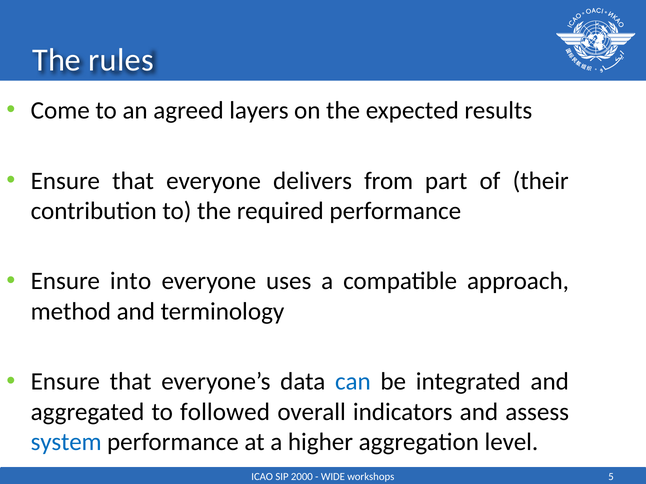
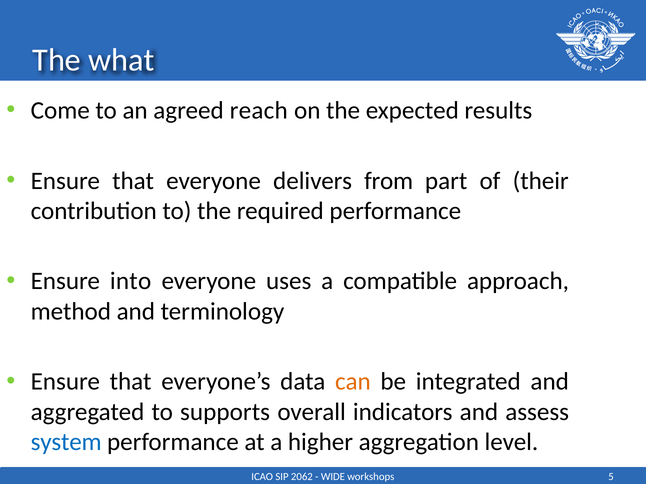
rules: rules -> what (121, 60)
layers: layers -> reach (259, 111)
can colour: blue -> orange (353, 382)
followed: followed -> supports (225, 412)
2000: 2000 -> 2062 (302, 477)
